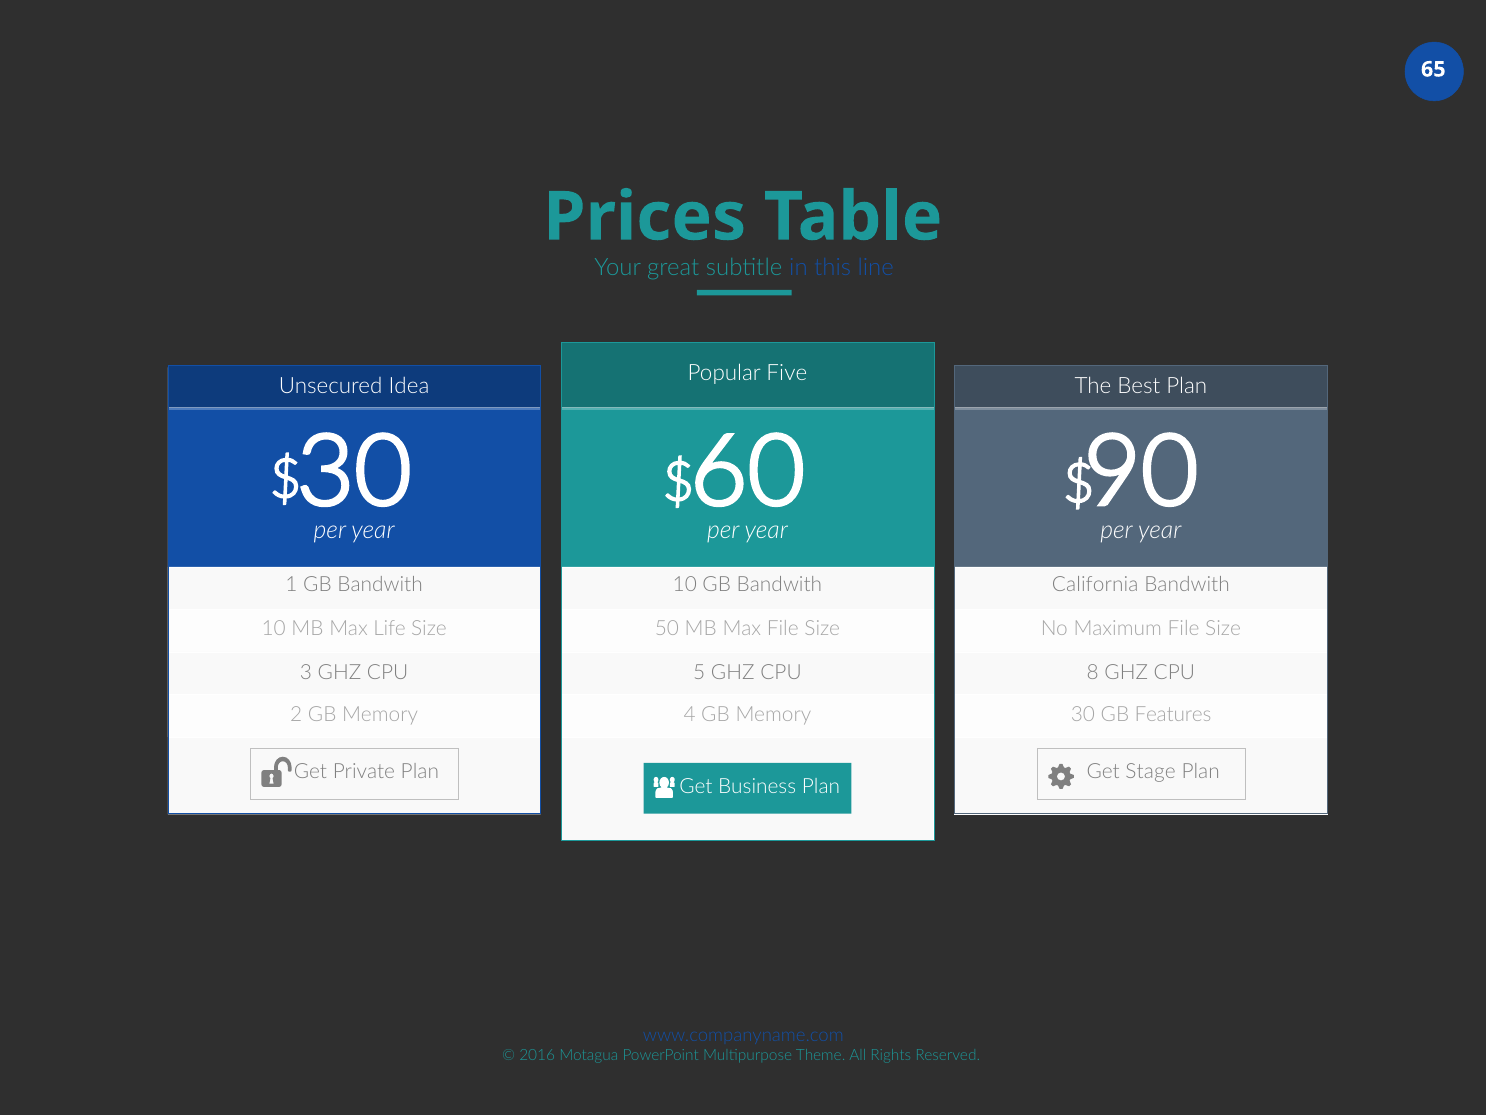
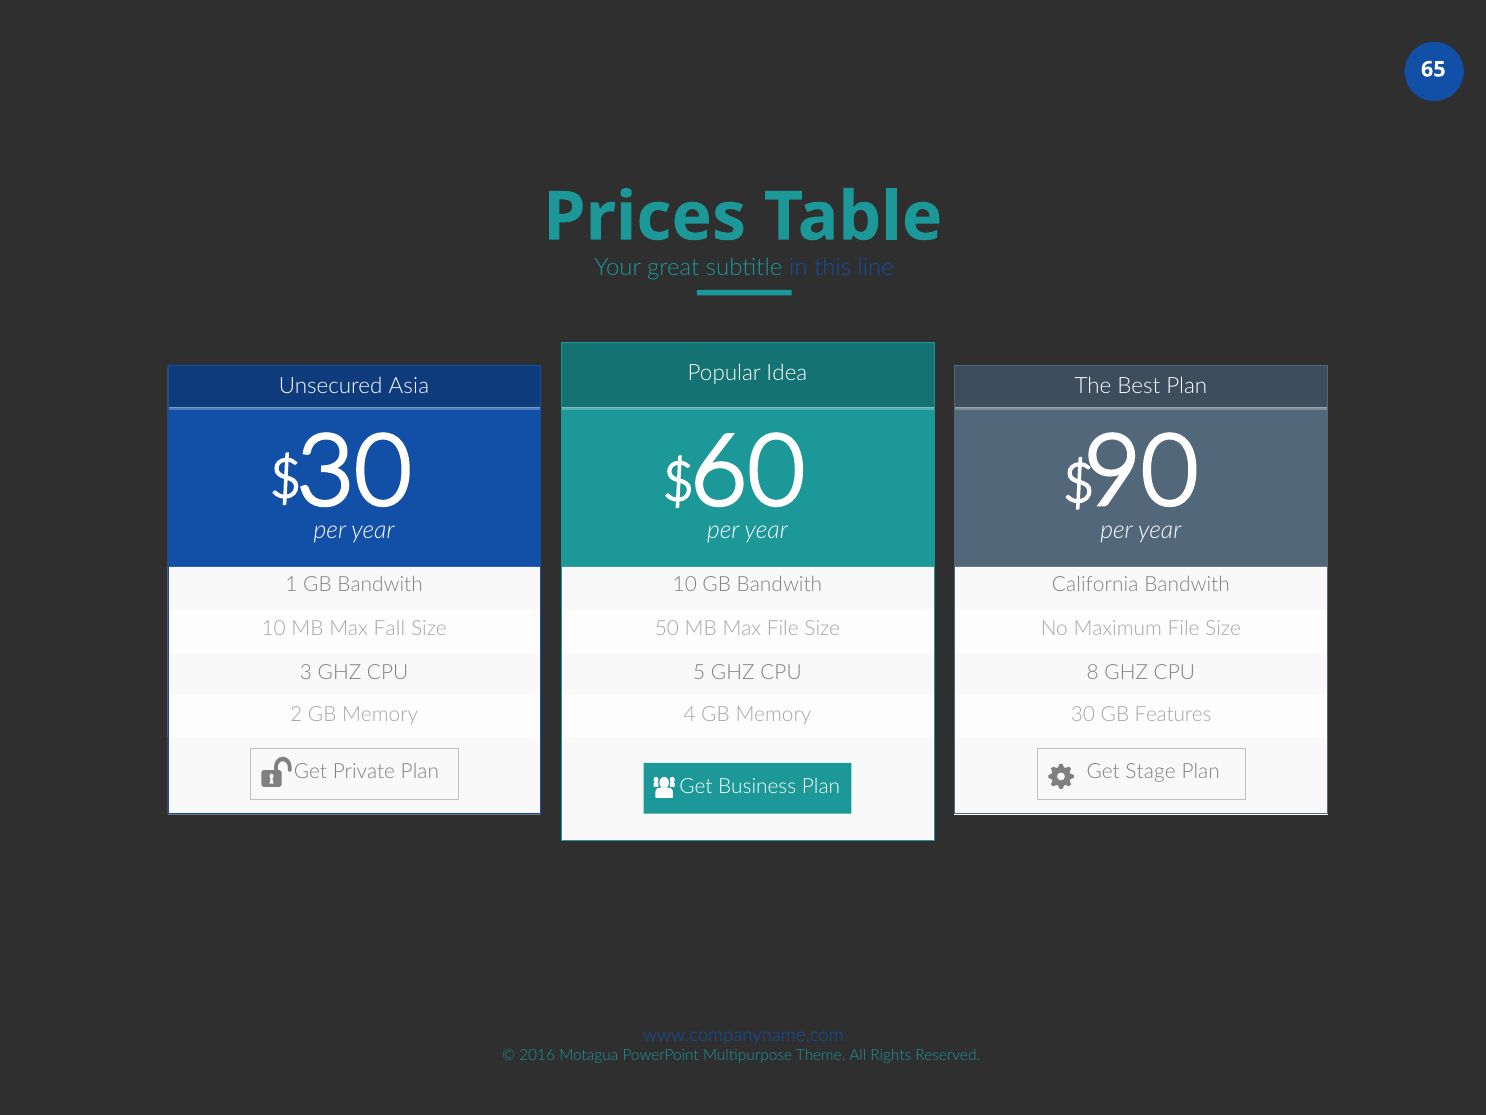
Five: Five -> Idea (787, 373)
Idea: Idea -> Asia (409, 386)
Life: Life -> Fall (389, 628)
